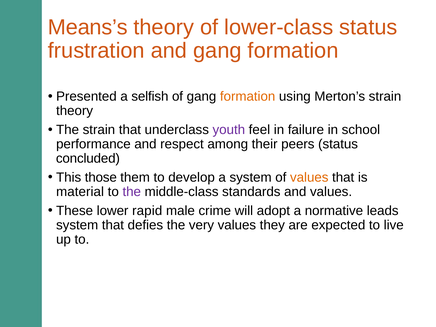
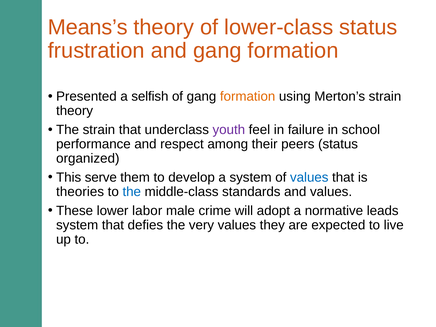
concluded: concluded -> organized (88, 159)
those: those -> serve (101, 177)
values colour: orange -> blue (309, 177)
material: material -> theories (80, 192)
the colour: purple -> blue (132, 192)
rapid: rapid -> labor (147, 211)
